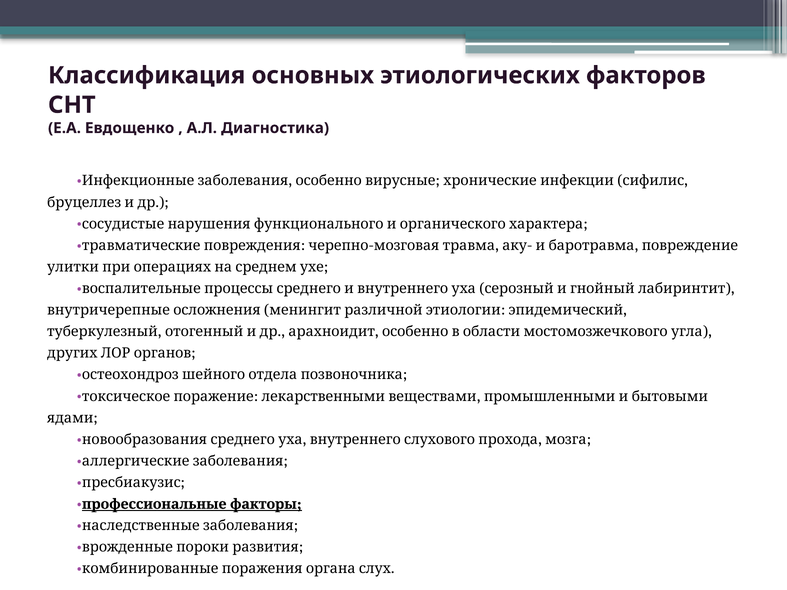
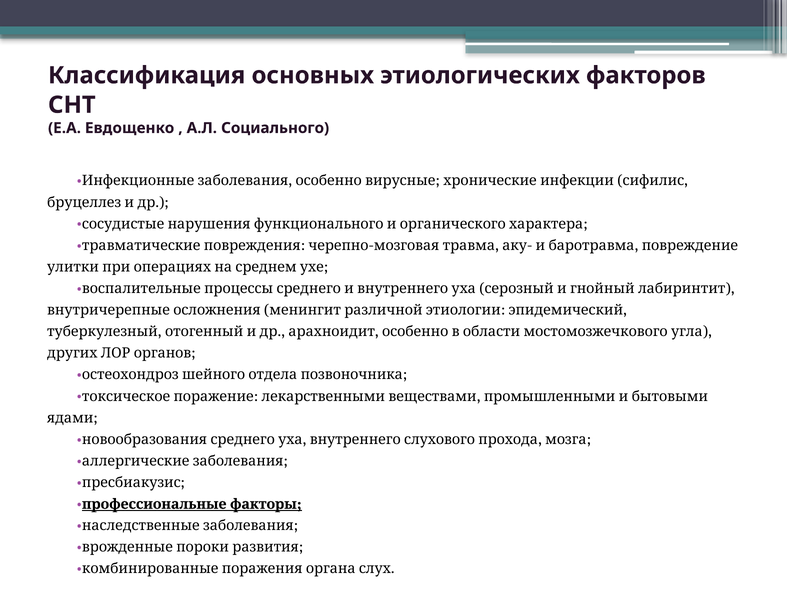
Диагностика: Диагностика -> Социального (275, 128)
